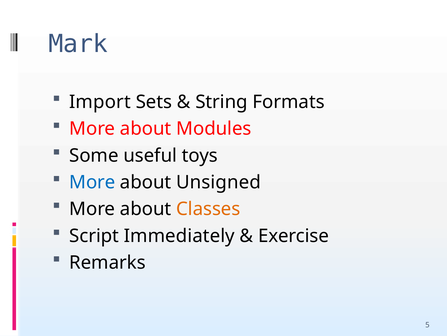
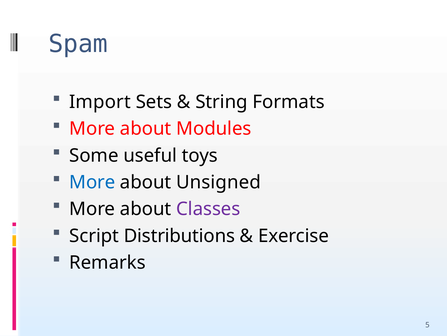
Mark: Mark -> Spam (78, 44)
Classes colour: orange -> purple (208, 209)
Immediately: Immediately -> Distributions (179, 235)
